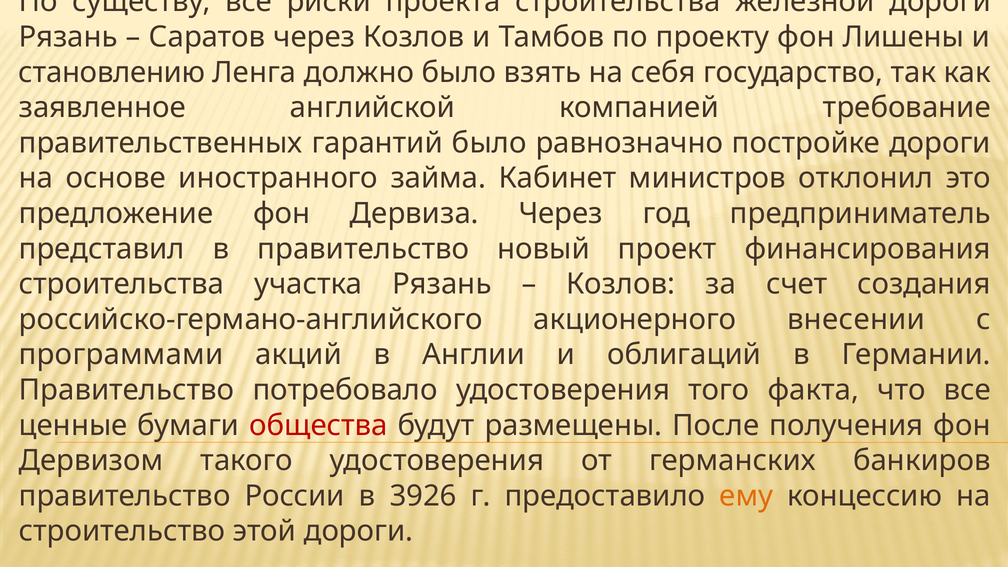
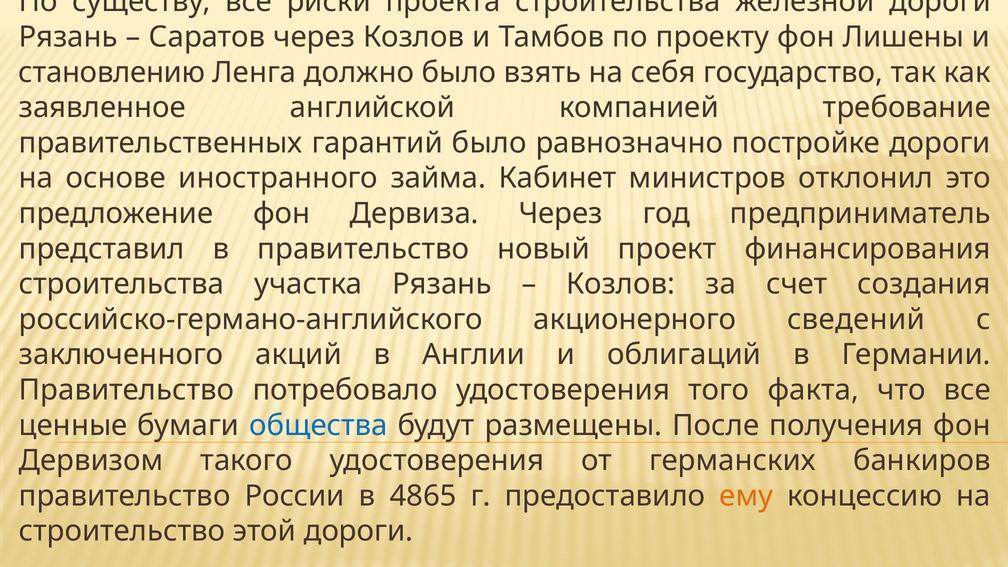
внесении: внесении -> сведений (856, 319)
программами: программами -> заключенного (121, 355)
общества colour: red -> blue (318, 425)
3926: 3926 -> 4865 (423, 496)
